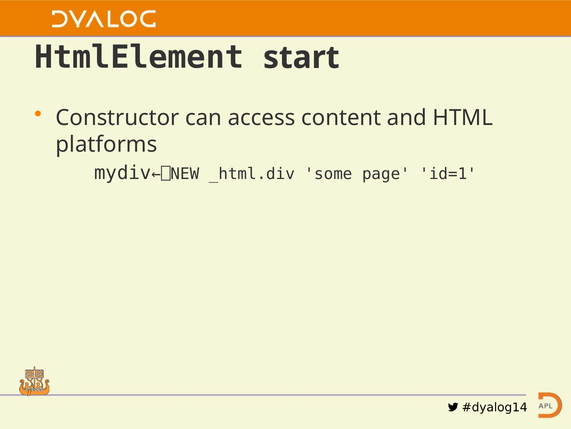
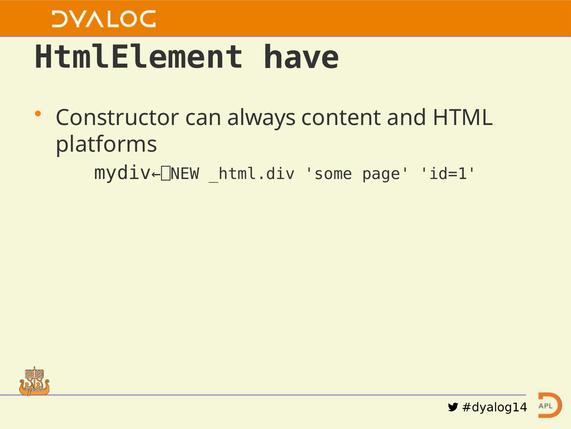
start: start -> have (301, 57)
access: access -> always (262, 118)
